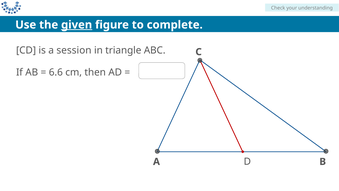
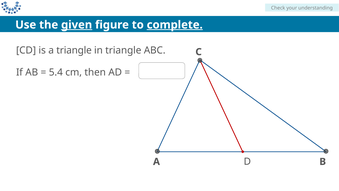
complete underline: none -> present (175, 25)
a session: session -> triangle (74, 50)
6.6: 6.6 -> 5.4 (56, 72)
